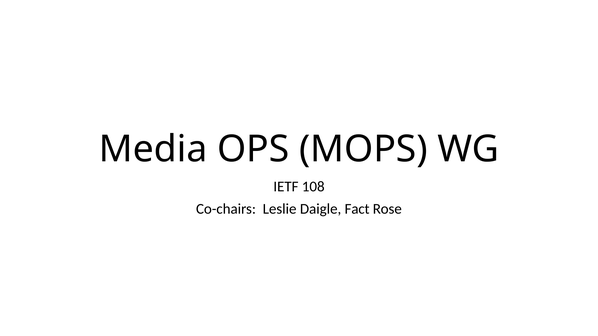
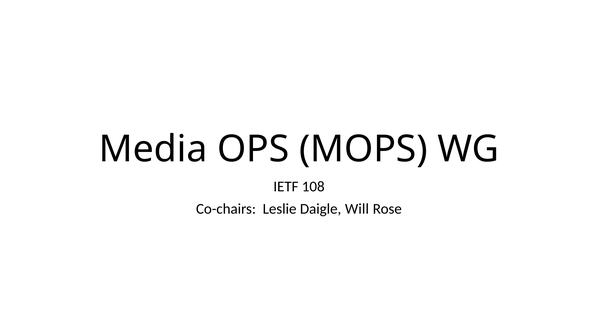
Fact: Fact -> Will (357, 209)
